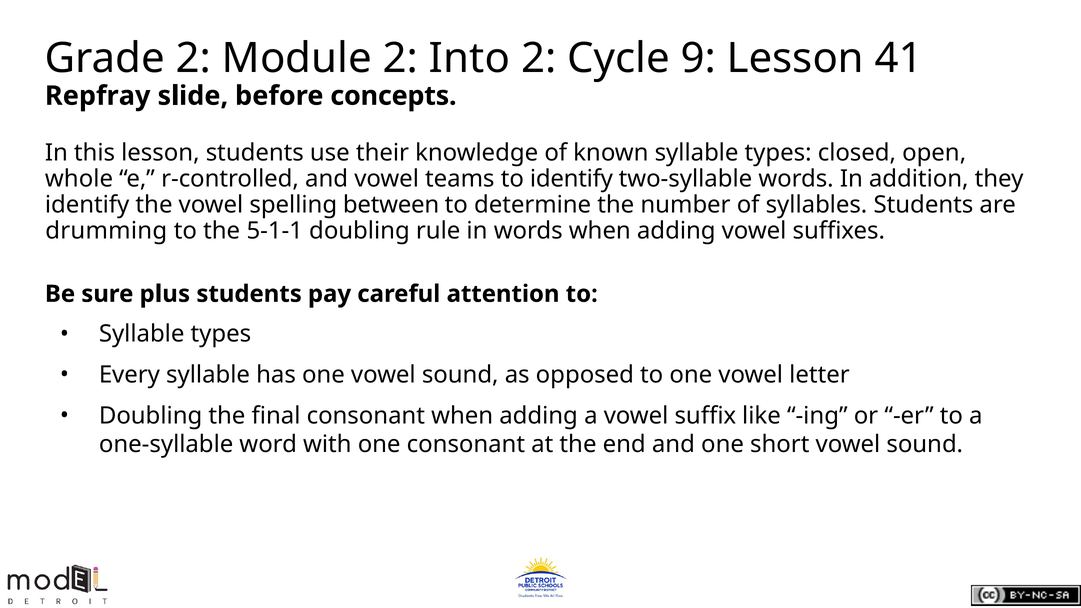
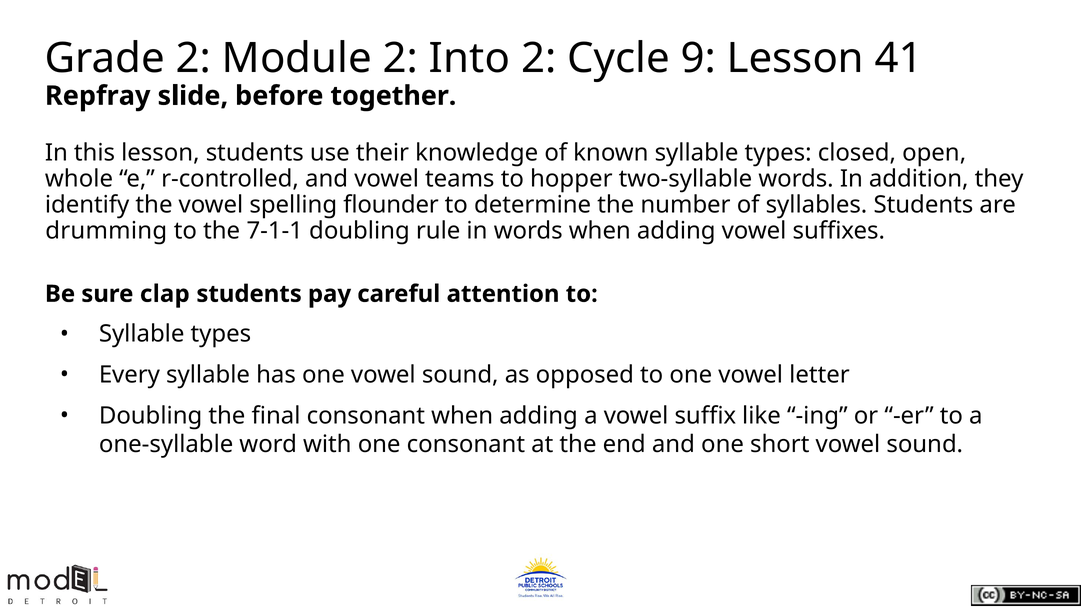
concepts: concepts -> together (393, 96)
to identify: identify -> hopper (571, 179)
between: between -> flounder (391, 205)
5-1-1: 5-1-1 -> 7-1-1 (275, 231)
plus: plus -> clap (165, 294)
